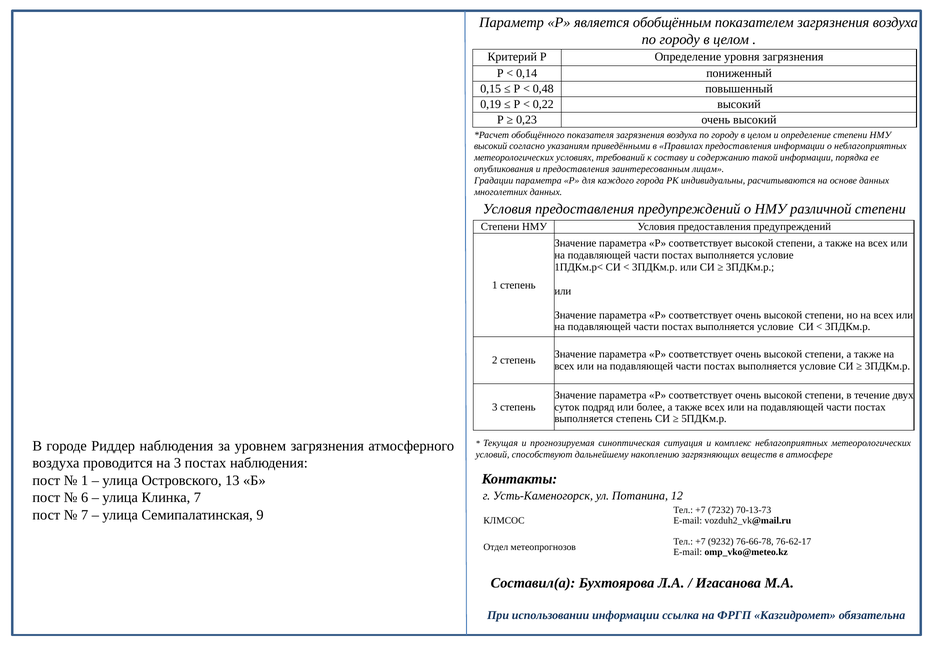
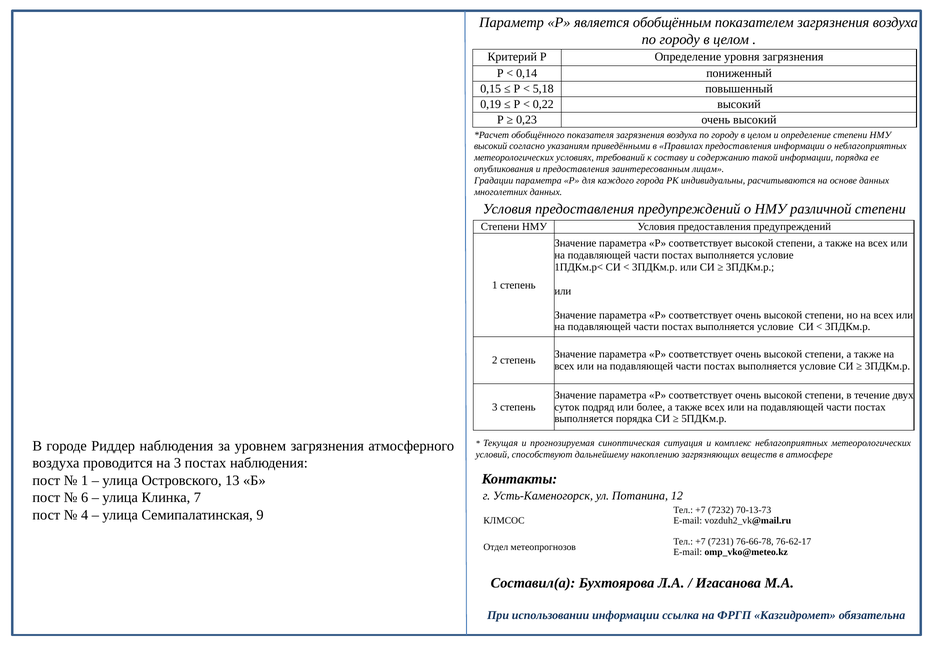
0,48: 0,48 -> 5,18 (543, 89)
выполняется степень: степень -> порядка (634, 419)
7: 7 -> 4 (85, 515)
9232: 9232 -> 7231 (721, 542)
